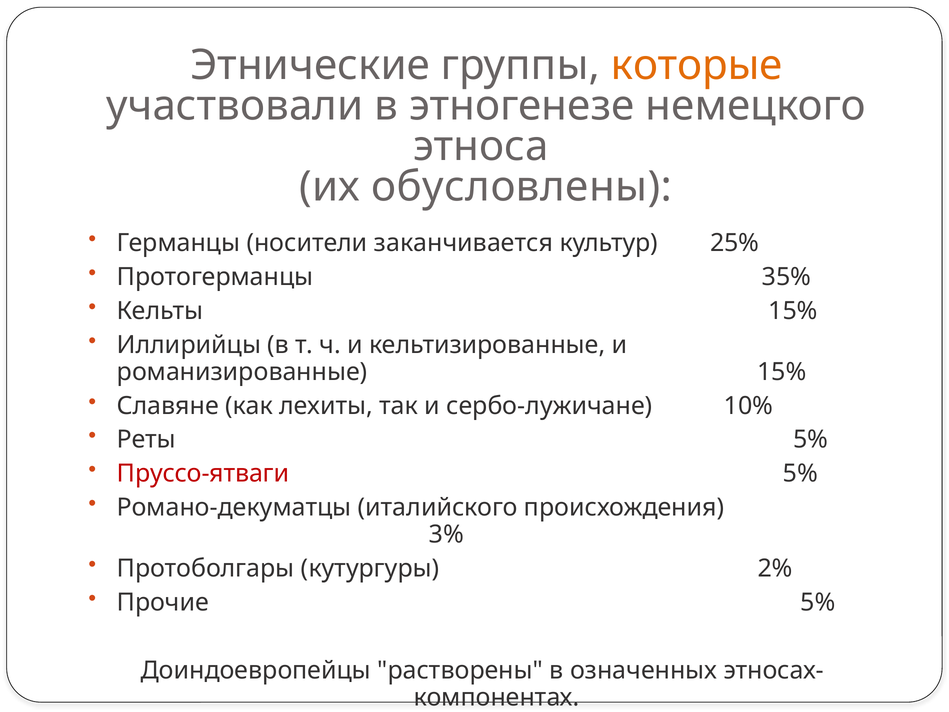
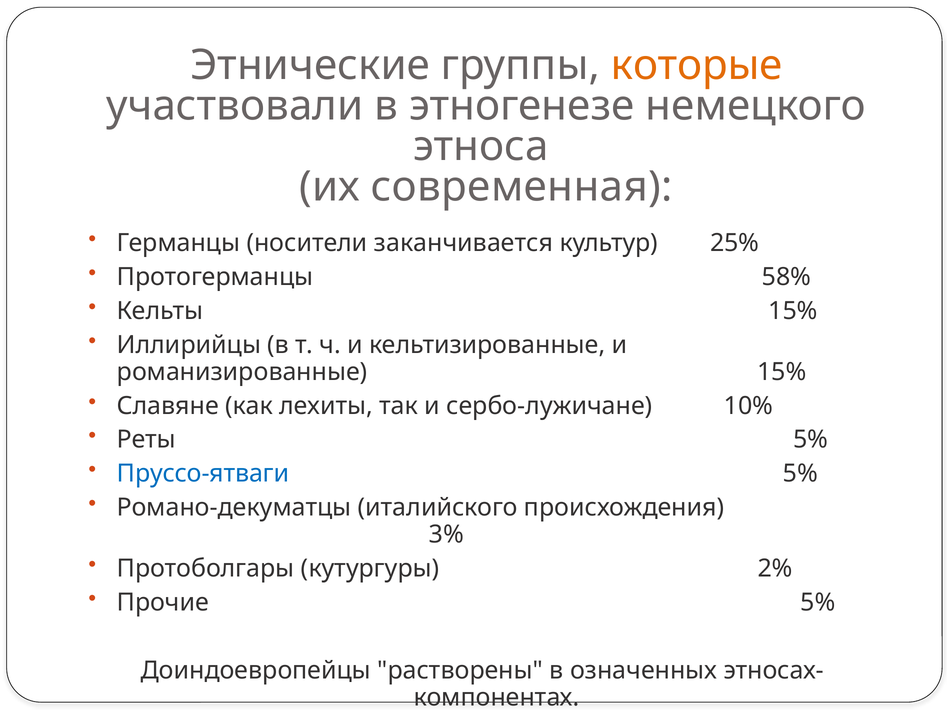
обусловлены: обусловлены -> современная (522, 187)
35%: 35% -> 58% (786, 277)
Пруссо-ятваги colour: red -> blue (203, 473)
